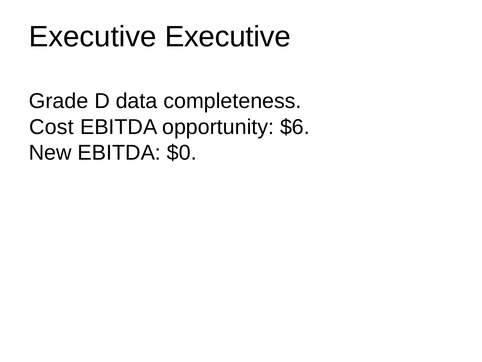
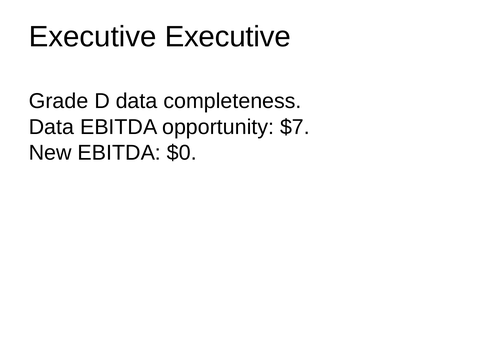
Cost: Cost -> Data (51, 127)
$6: $6 -> $7 (295, 127)
